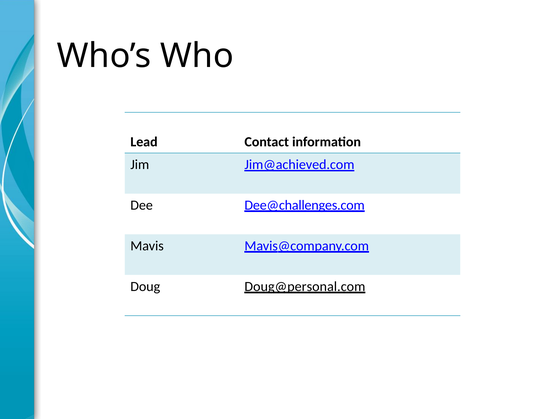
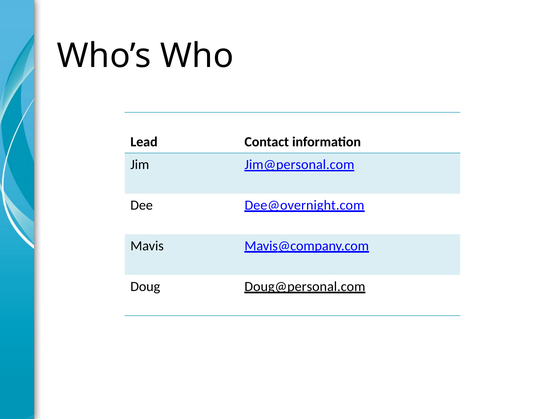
Jim@achieved.com: Jim@achieved.com -> Jim@personal.com (299, 165)
Dee@challenges.com: Dee@challenges.com -> Dee@overnight.com (304, 205)
